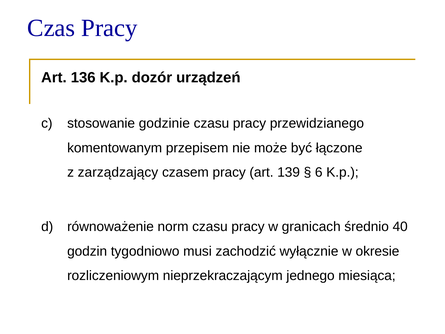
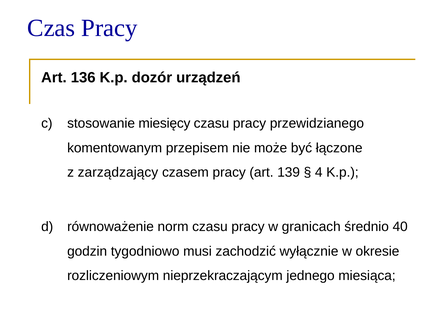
godzinie: godzinie -> miesięcy (164, 123)
6: 6 -> 4 (319, 172)
